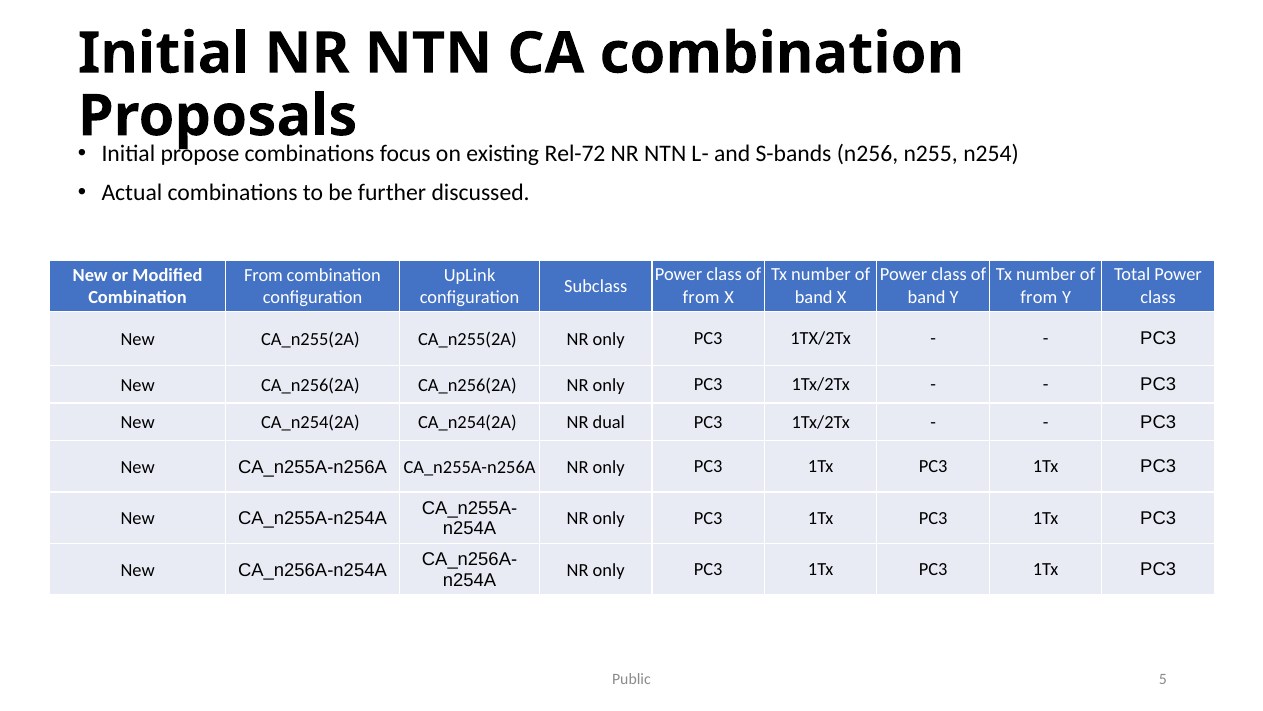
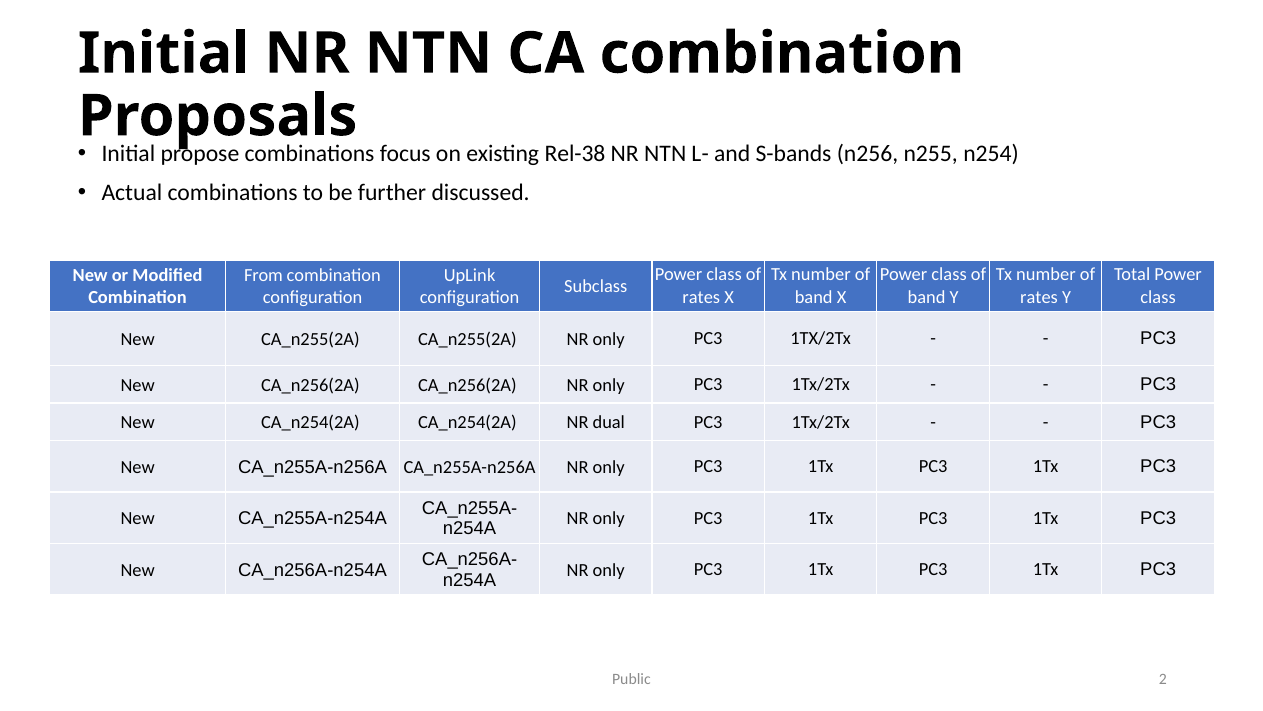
Rel-72: Rel-72 -> Rel-38 (575, 154)
from: from -> rates (701, 297)
from: from -> rates (1039, 297)
5: 5 -> 2 (1163, 678)
